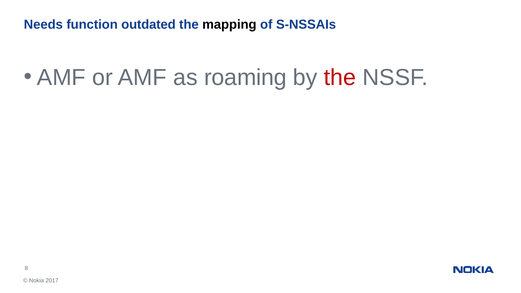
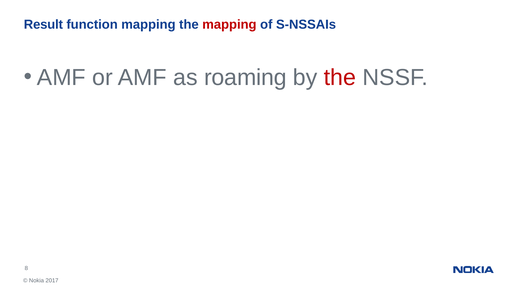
Needs: Needs -> Result (43, 25)
function outdated: outdated -> mapping (148, 25)
mapping colour: black -> red (229, 25)
